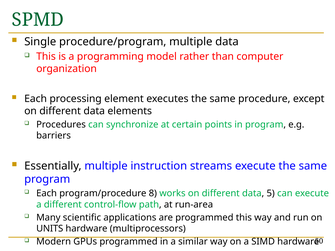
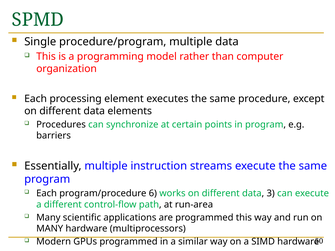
8: 8 -> 6 (153, 193)
5: 5 -> 3 (271, 193)
UNITS: UNITS -> MANY (50, 229)
